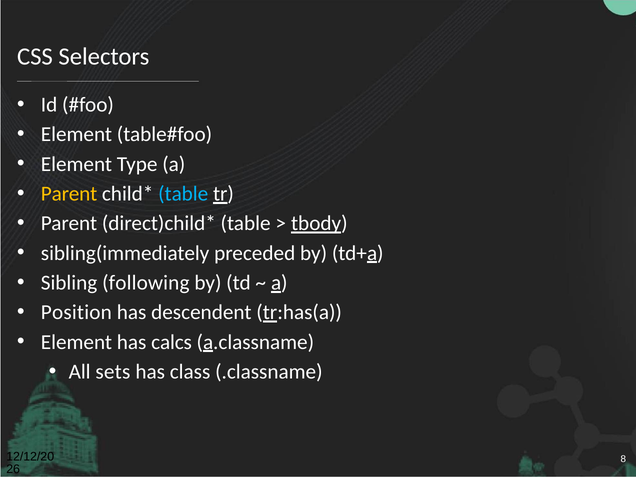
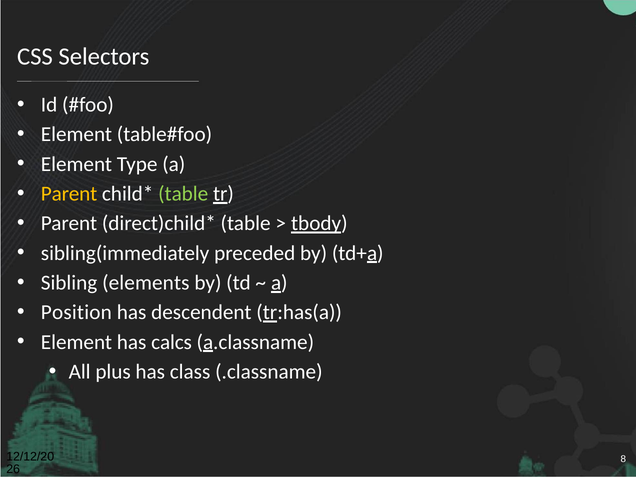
table colour: light blue -> light green (183, 194)
following: following -> elements (146, 283)
sets: sets -> plus (113, 372)
